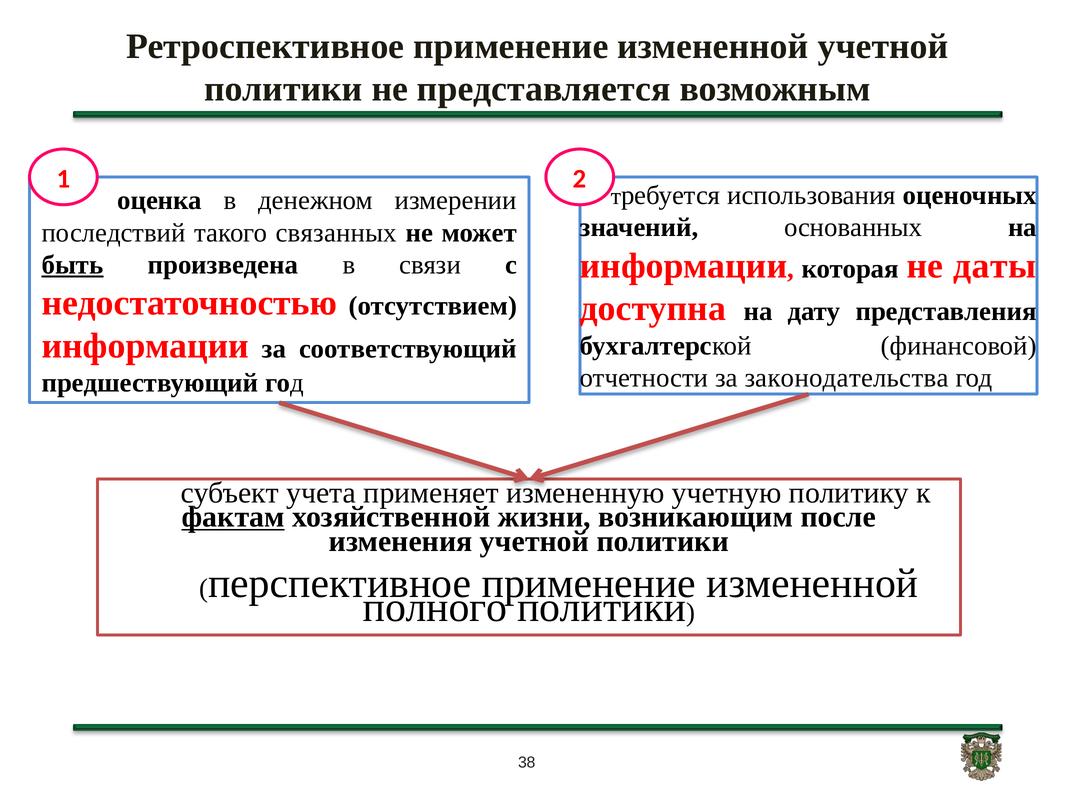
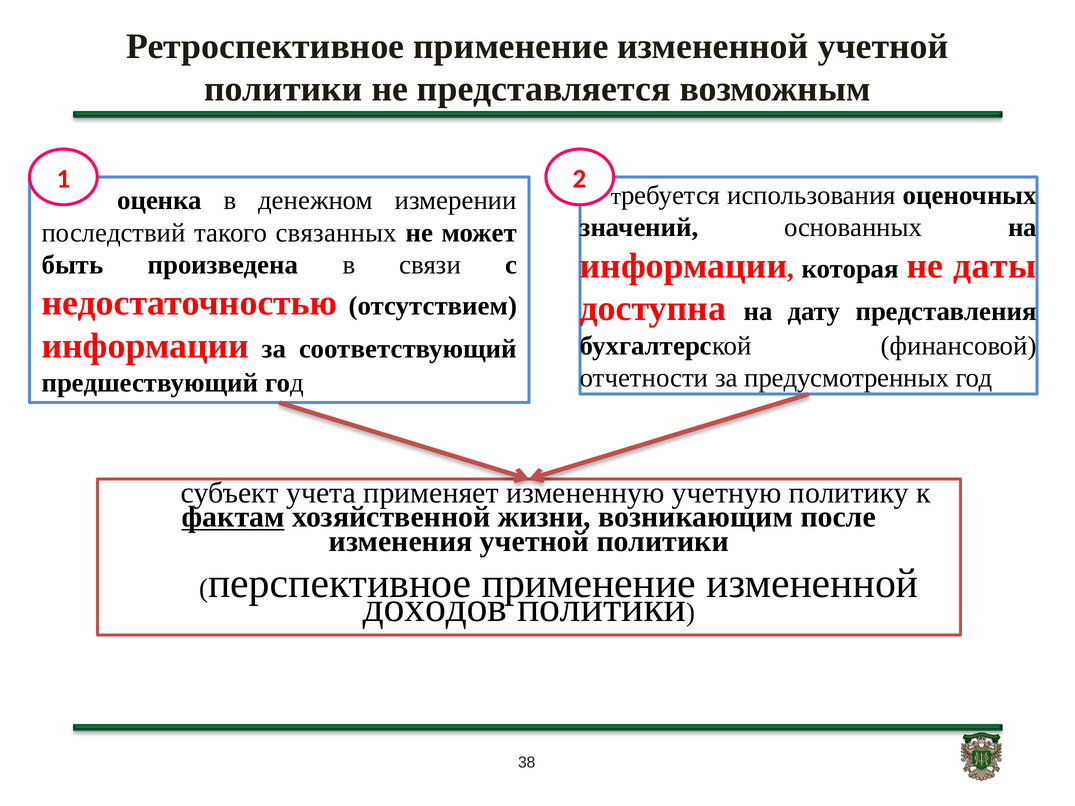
быть underline: present -> none (72, 265)
законодательства: законодательства -> предусмотренных (847, 378)
полного: полного -> доходов (435, 608)
